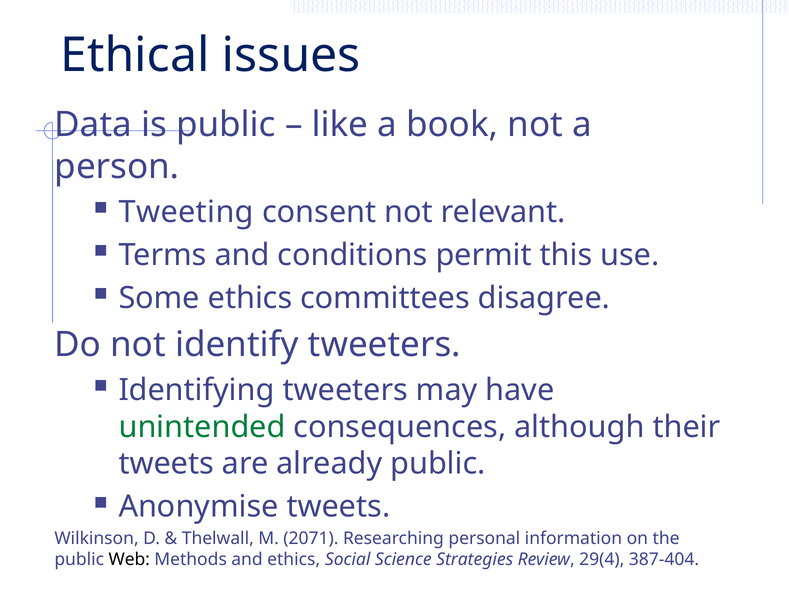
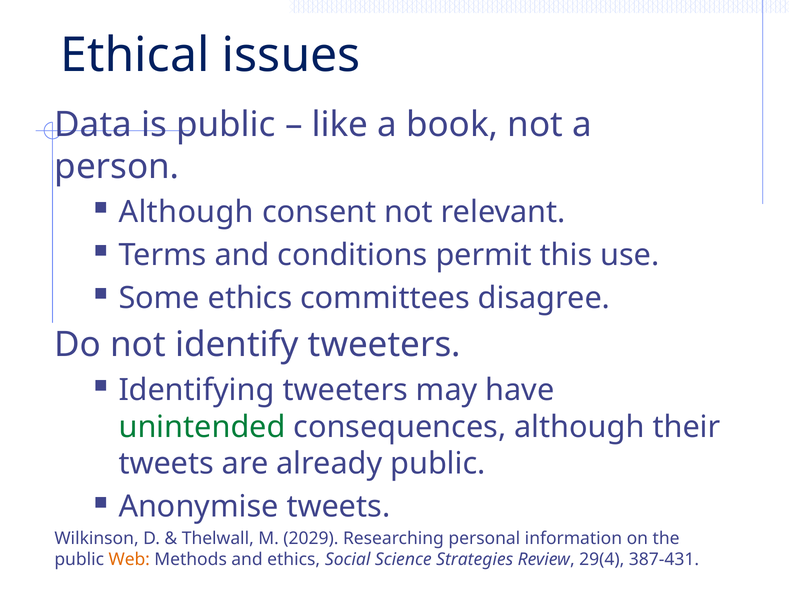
Tweeting: Tweeting -> Although (186, 212)
2071: 2071 -> 2029 (311, 538)
Web colour: black -> orange (129, 559)
387-404: 387-404 -> 387-431 (664, 559)
